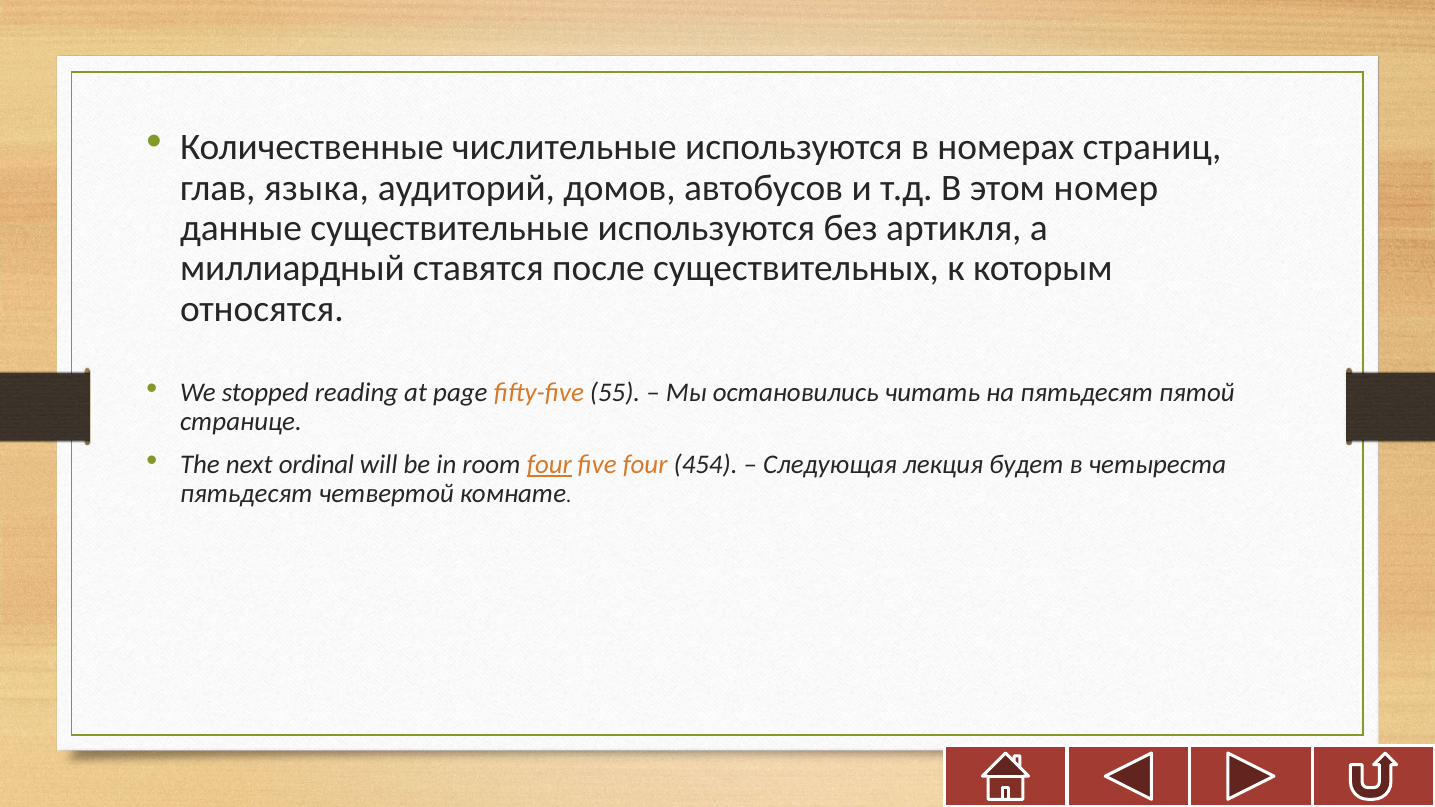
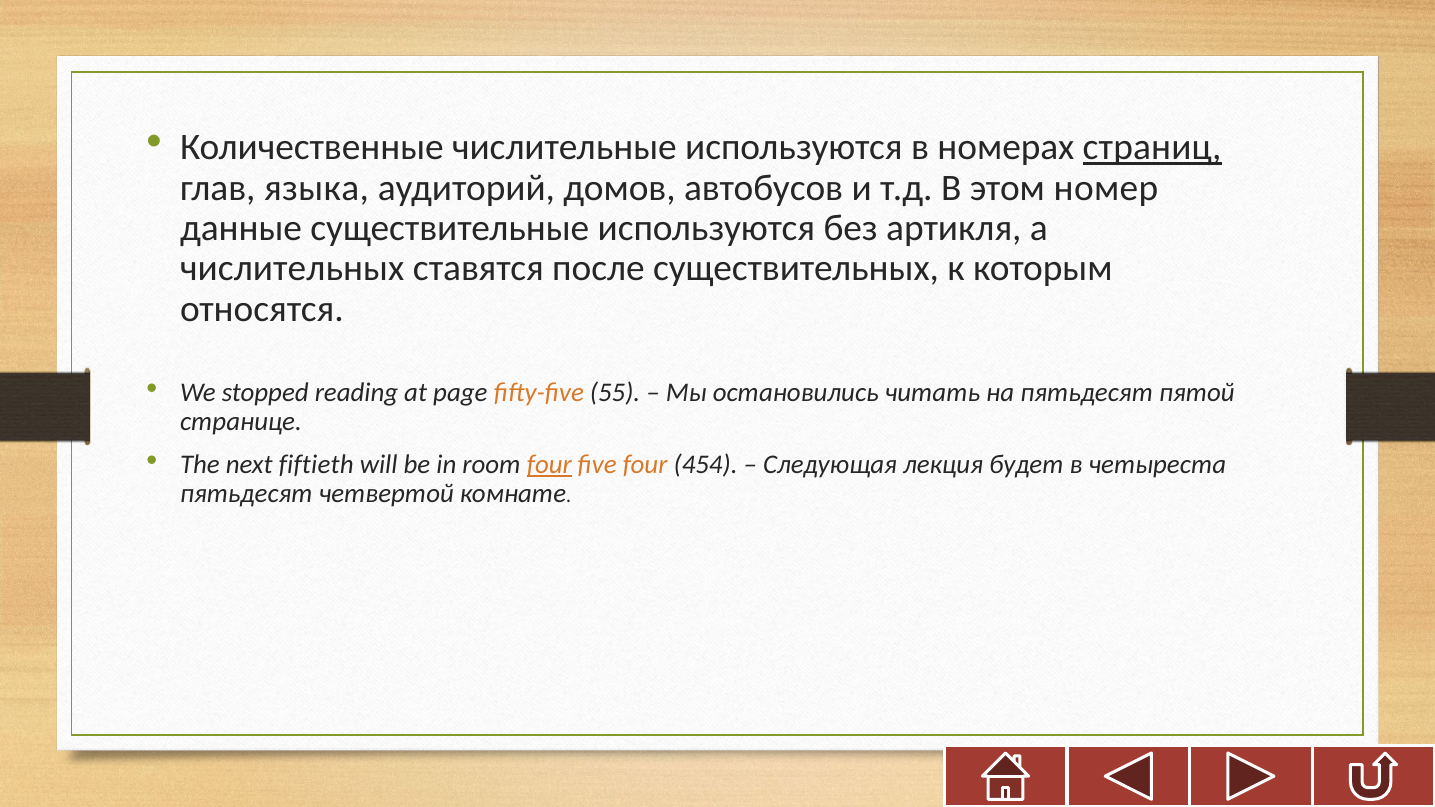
страниц underline: none -> present (1152, 148)
миллиардный: миллиардный -> числительных (292, 269)
ordinal: ordinal -> fiftieth (316, 465)
